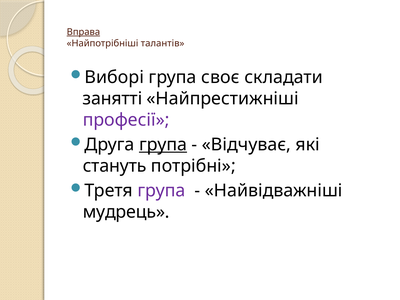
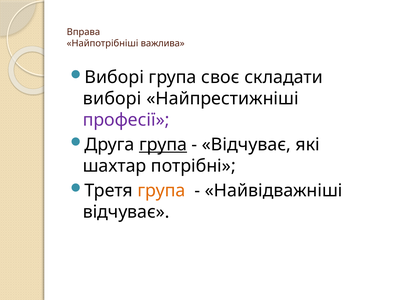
Вправа underline: present -> none (83, 32)
талантів: талантів -> важлива (163, 43)
занятті: занятті -> виборі (112, 99)
стануть: стануть -> шахтар (115, 166)
група colour: purple -> orange (161, 191)
мудрець: мудрець -> відчуває (126, 212)
